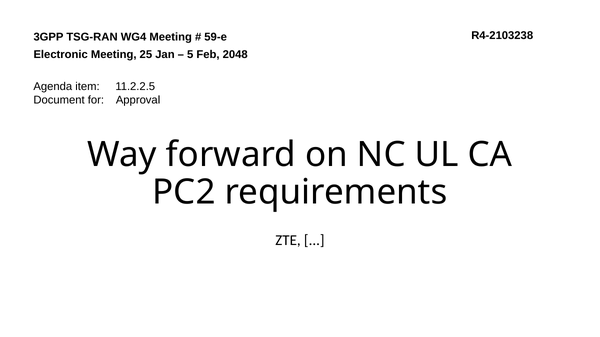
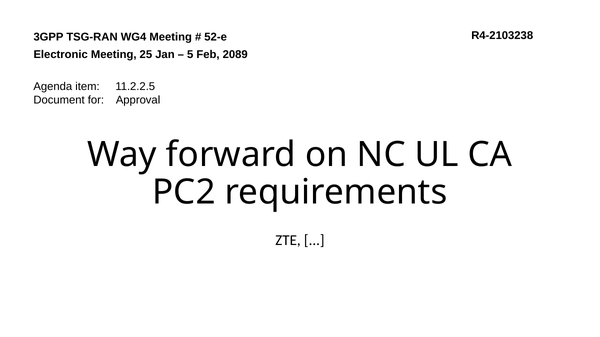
59-e: 59-e -> 52-e (216, 37)
2048: 2048 -> 2089 (235, 54)
